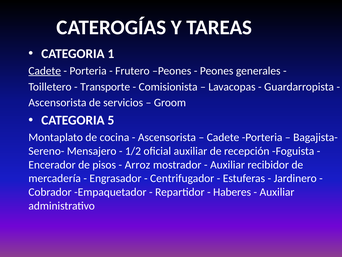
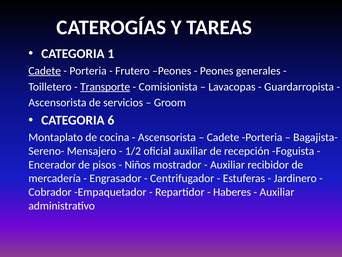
Transporte underline: none -> present (105, 87)
5: 5 -> 6 (111, 120)
Arroz: Arroz -> Niños (138, 164)
